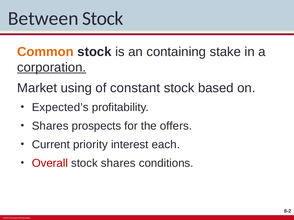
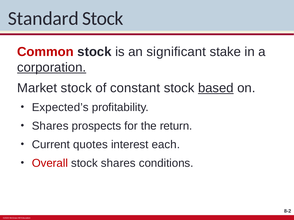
Between: Between -> Standard (43, 18)
Common colour: orange -> red (45, 52)
containing: containing -> significant (176, 52)
Market using: using -> stock (76, 88)
based underline: none -> present (216, 88)
offers: offers -> return (176, 126)
priority: priority -> quotes (90, 145)
